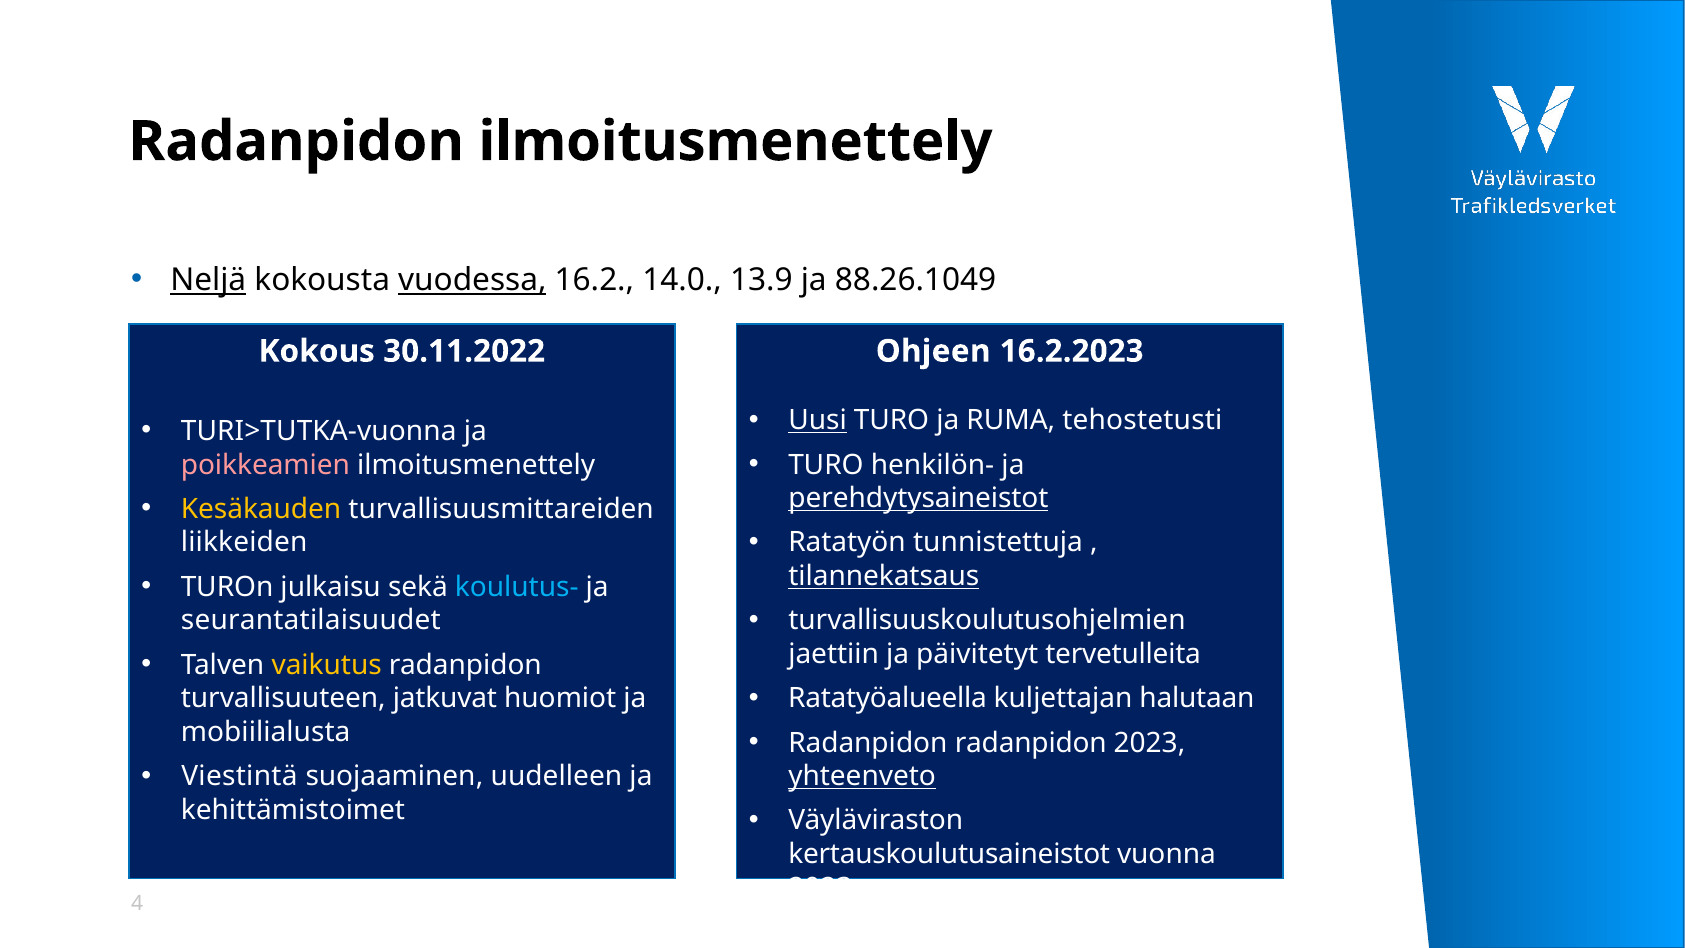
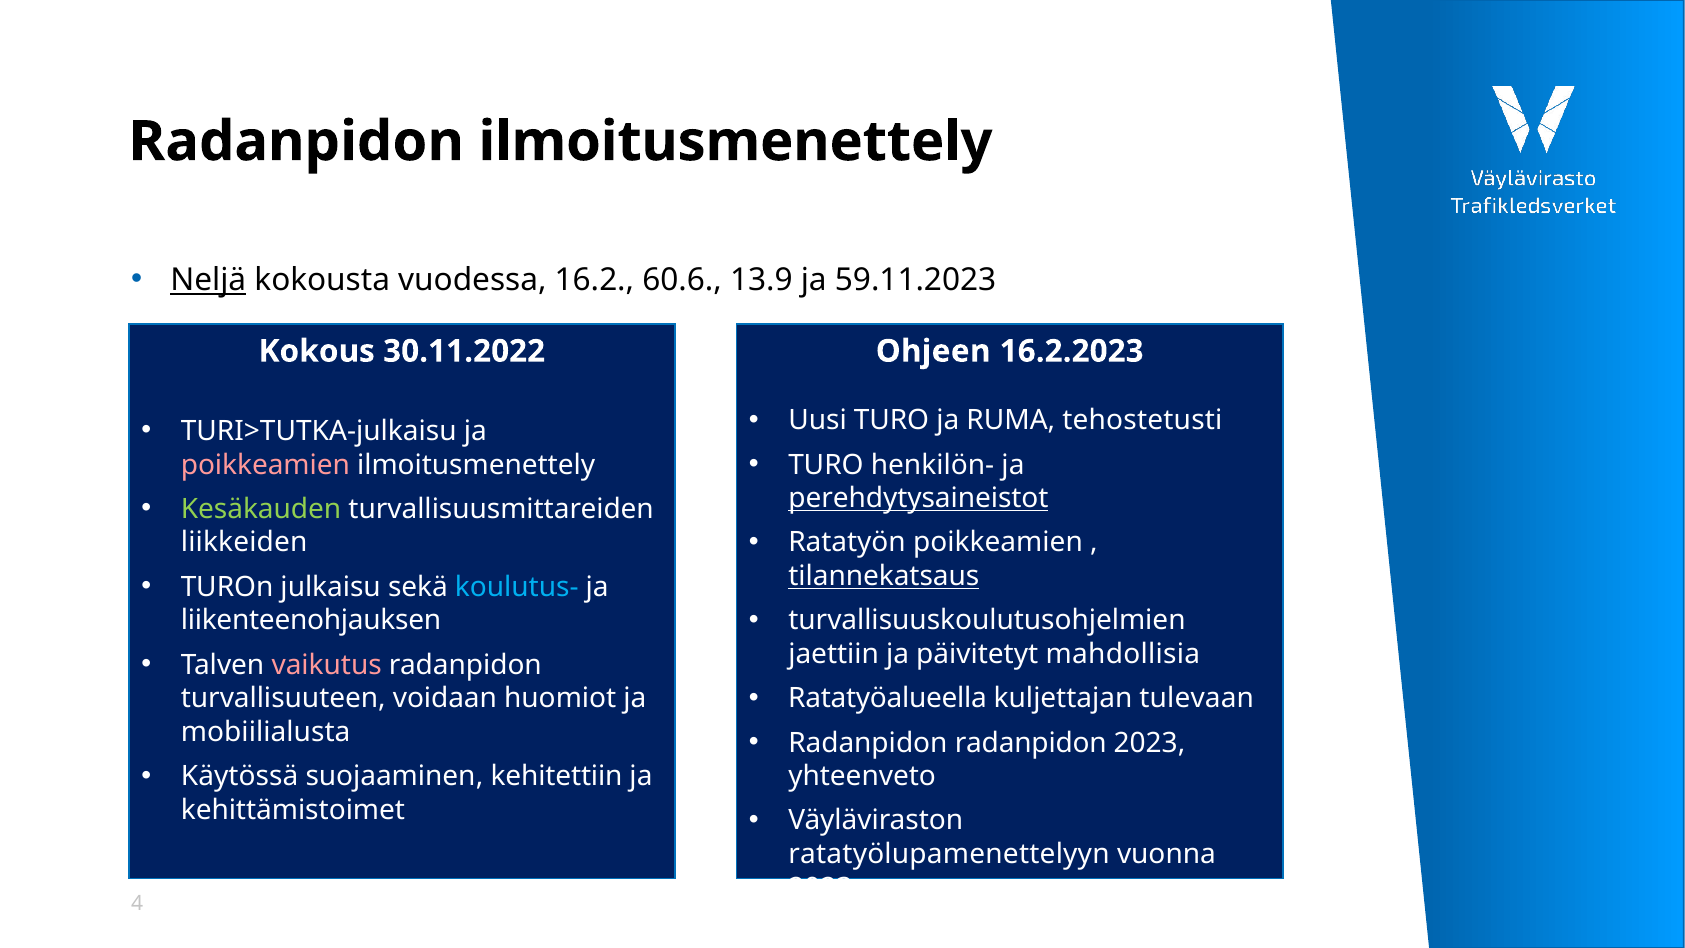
vuodessa underline: present -> none (472, 280)
14.0: 14.0 -> 60.6 (682, 280)
88.26.1049: 88.26.1049 -> 59.11.2023 (916, 280)
Uusi underline: present -> none (818, 420)
TURI>TUTKA-vuonna: TURI>TUTKA-vuonna -> TURI>TUTKA-julkaisu (319, 431)
Kesäkauden colour: yellow -> light green (261, 509)
Ratatyön tunnistettuja: tunnistettuja -> poikkeamien (998, 543)
seurantatilaisuudet: seurantatilaisuudet -> liikenteenohjauksen (311, 620)
tervetulleita: tervetulleita -> mahdollisia (1123, 654)
vaikutus colour: yellow -> pink (327, 665)
halutaan: halutaan -> tulevaan (1197, 698)
jatkuvat: jatkuvat -> voidaan (445, 698)
Viestintä: Viestintä -> Käytössä (240, 776)
uudelleen: uudelleen -> kehitettiin (557, 776)
yhteenveto underline: present -> none (862, 776)
kertauskoulutusaineistot: kertauskoulutusaineistot -> ratatyölupamenettelyyn (949, 854)
